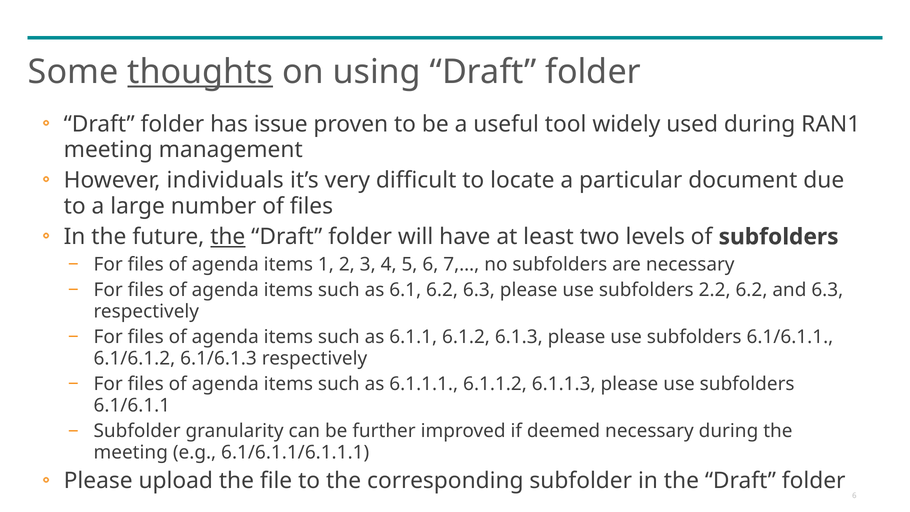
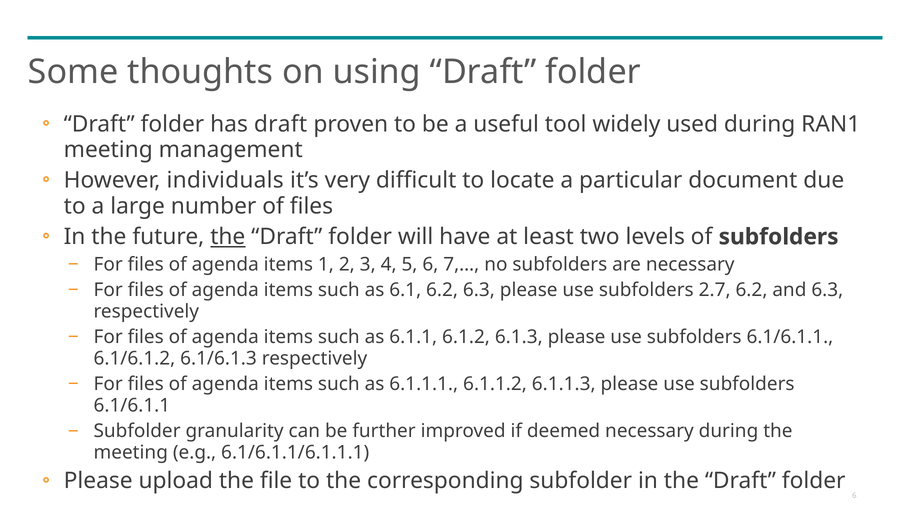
thoughts underline: present -> none (200, 72)
has issue: issue -> draft (281, 124)
2.2: 2.2 -> 2.7 (715, 290)
